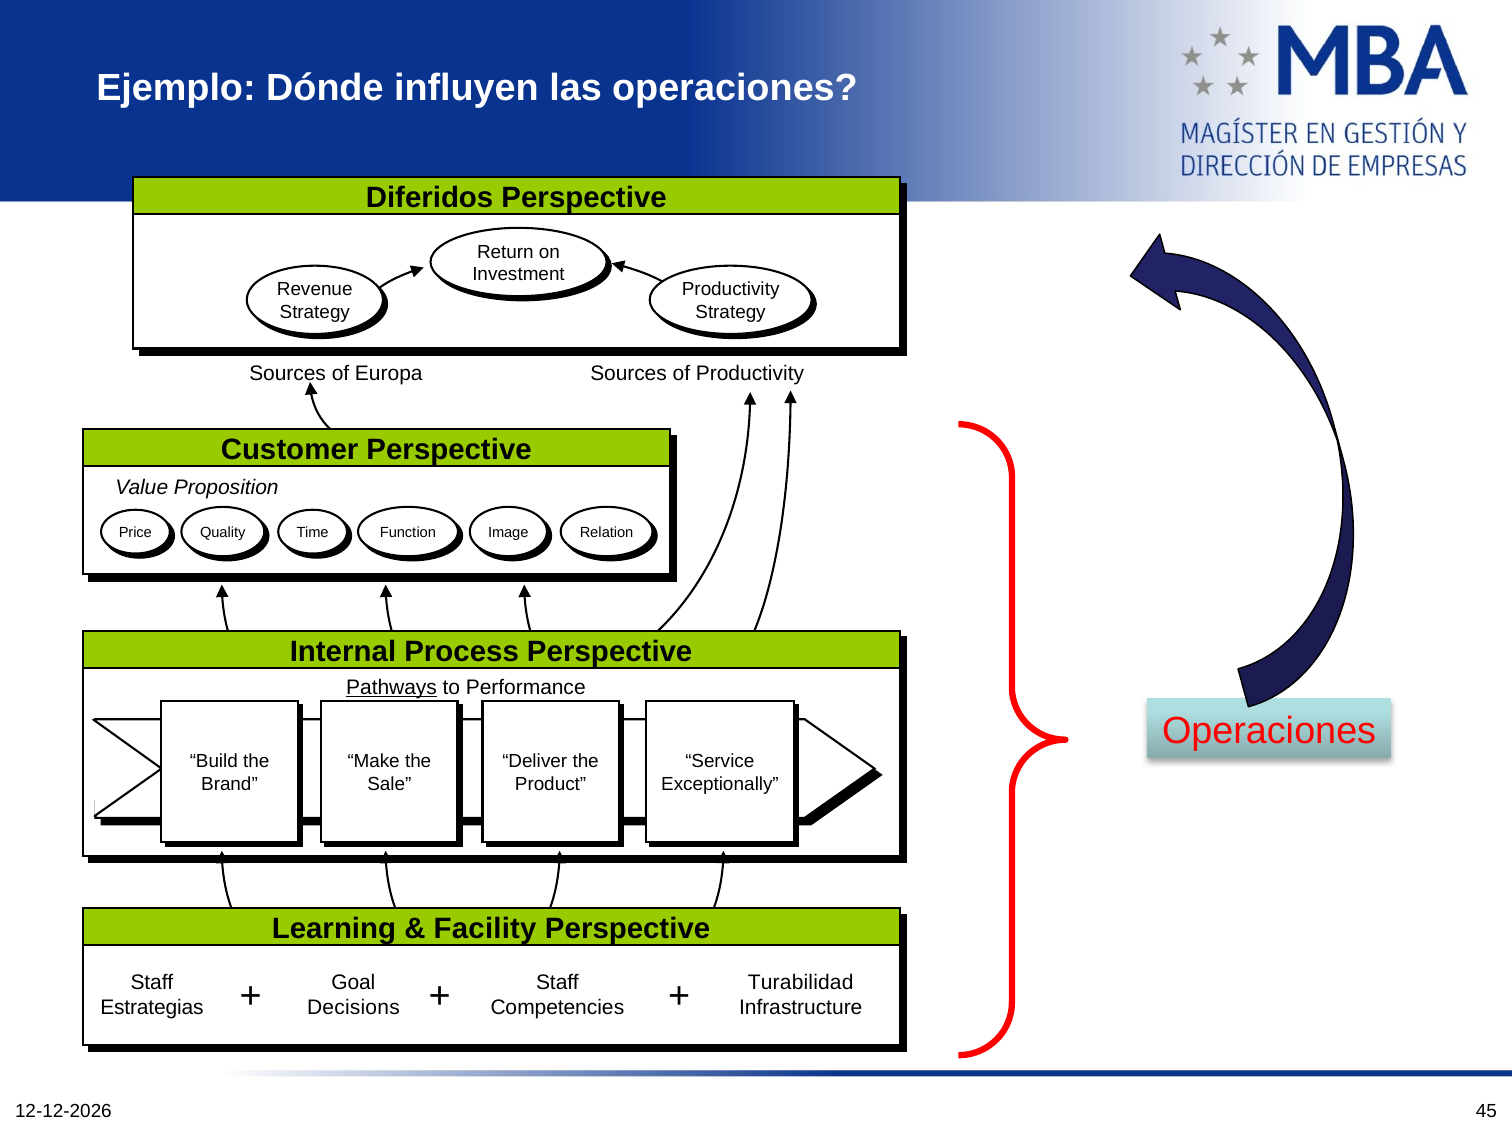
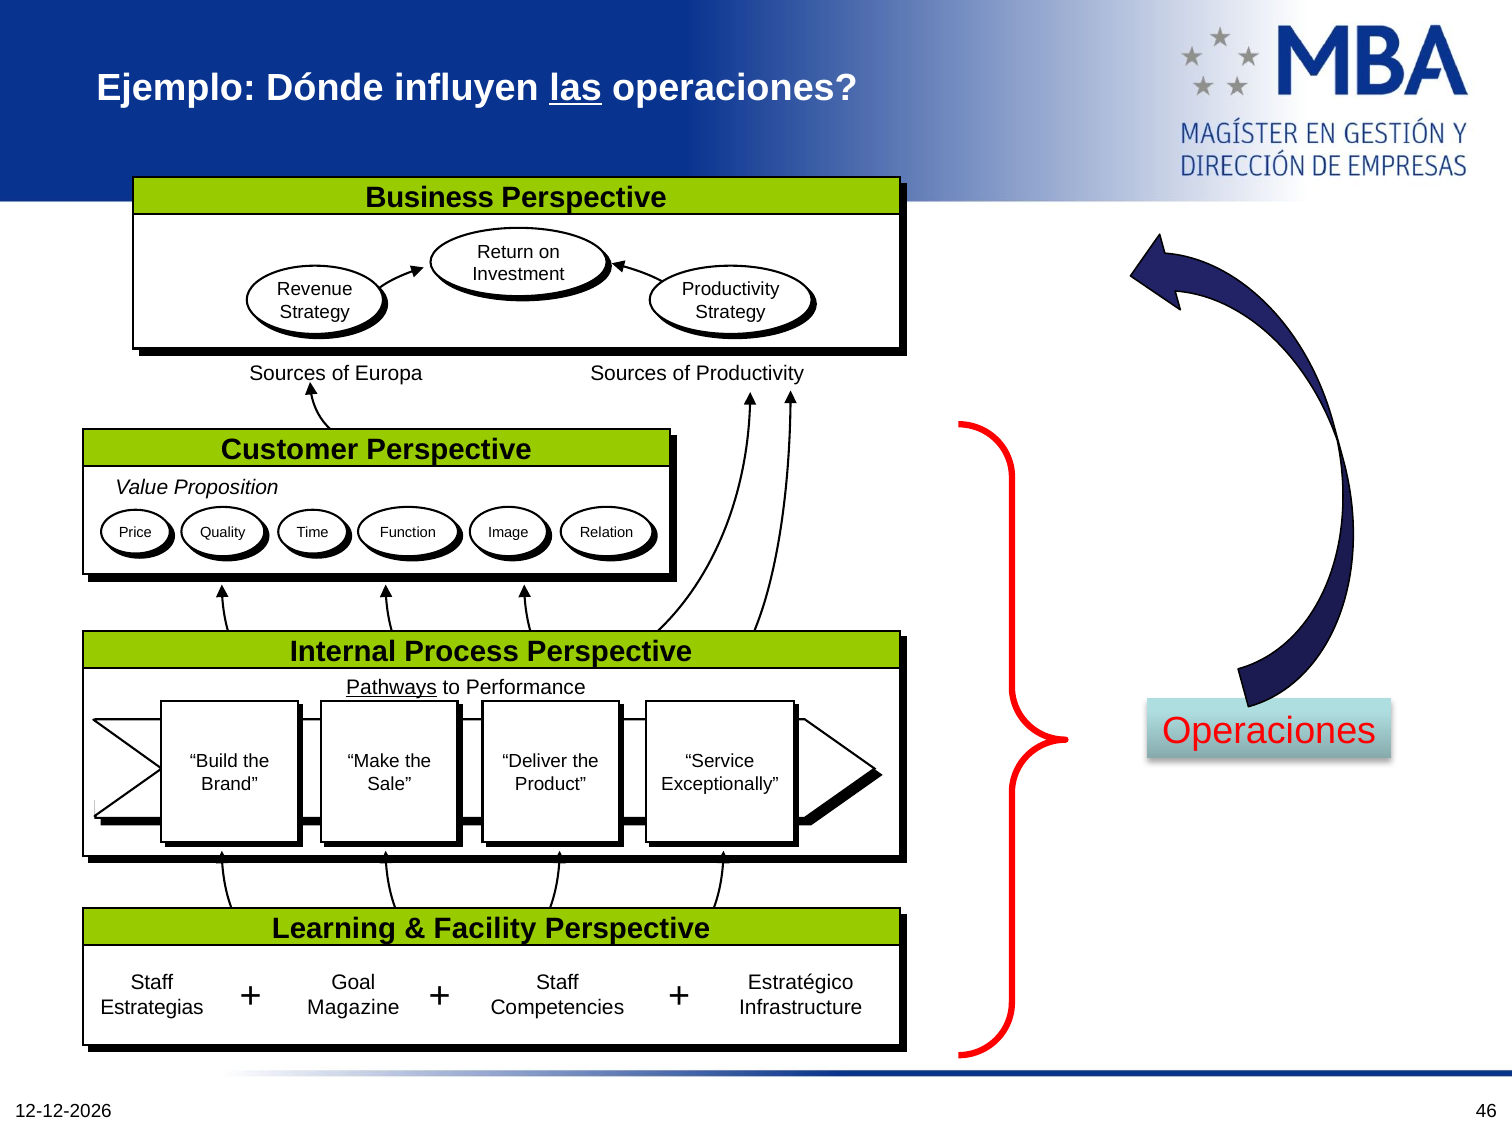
las underline: none -> present (576, 88)
Diferidos: Diferidos -> Business (430, 198)
Turabilidad: Turabilidad -> Estratégico (801, 982)
Decisions: Decisions -> Magazine (353, 1008)
45: 45 -> 46 (1486, 1111)
